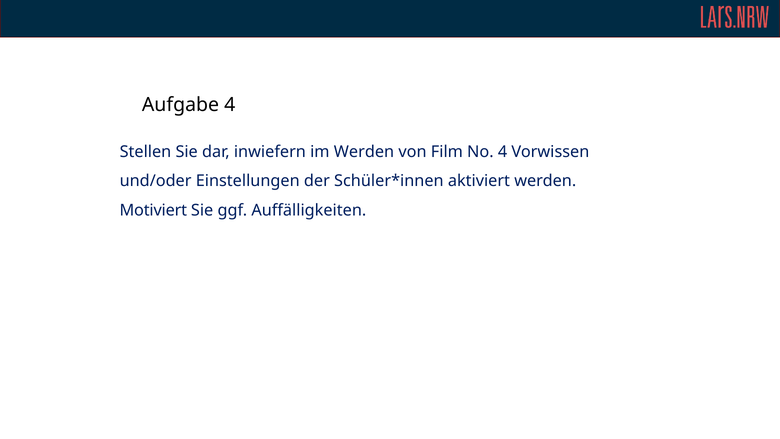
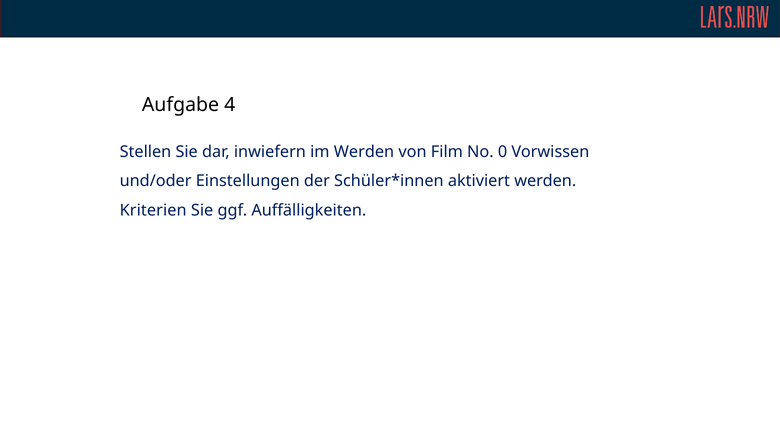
No 4: 4 -> 0 (503, 152)
Motiviert: Motiviert -> Kriterien (153, 210)
